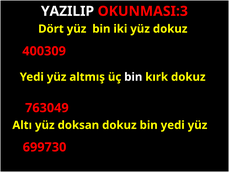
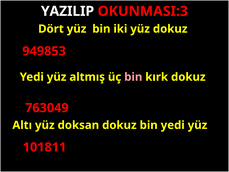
400309: 400309 -> 949853 (44, 51)
bin colour: white -> pink (133, 77)
699730: 699730 -> 101811 (45, 147)
